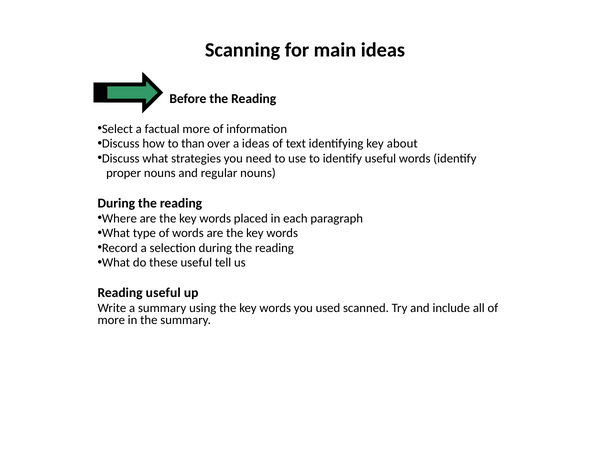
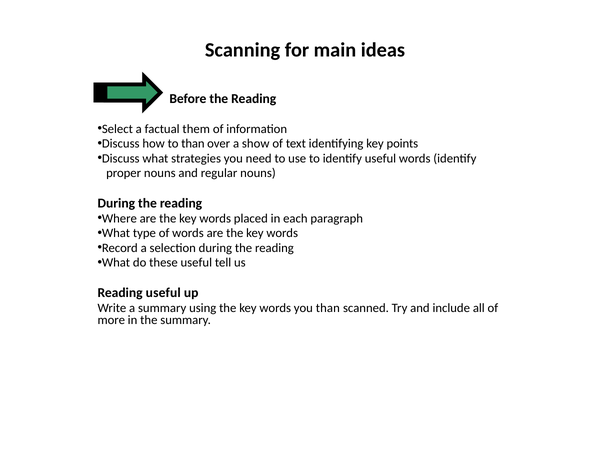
factual more: more -> them (196, 129)
a ideas: ideas -> show (256, 144)
about: about -> points (402, 144)
you used: used -> than (328, 308)
